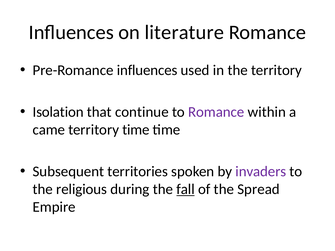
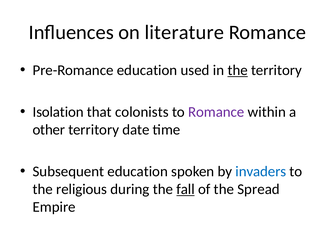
Pre-Romance influences: influences -> education (147, 70)
the underline: none -> present (238, 70)
continue: continue -> colonists (142, 112)
came: came -> other (49, 130)
territory time: time -> date (136, 130)
Subsequent territories: territories -> education (138, 172)
invaders colour: purple -> blue (261, 172)
